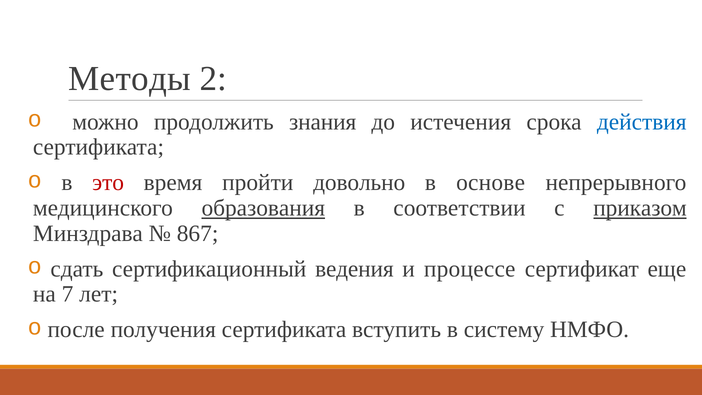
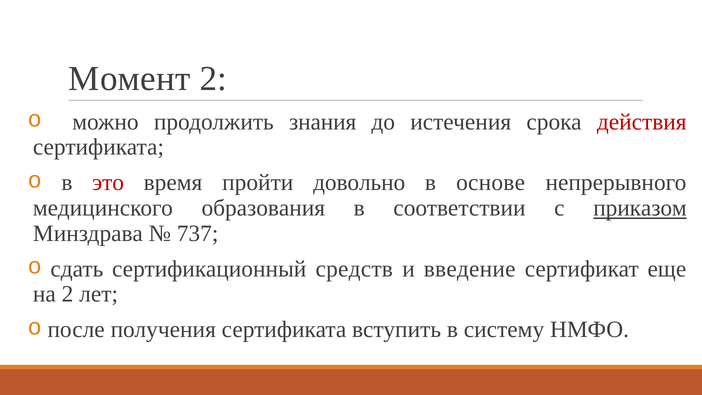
Методы: Методы -> Момент (130, 79)
действия colour: blue -> red (642, 122)
образования underline: present -> none (263, 208)
867: 867 -> 737 (198, 233)
ведения: ведения -> средств (354, 269)
процессе: процессе -> введение (470, 269)
на 7: 7 -> 2 (68, 294)
